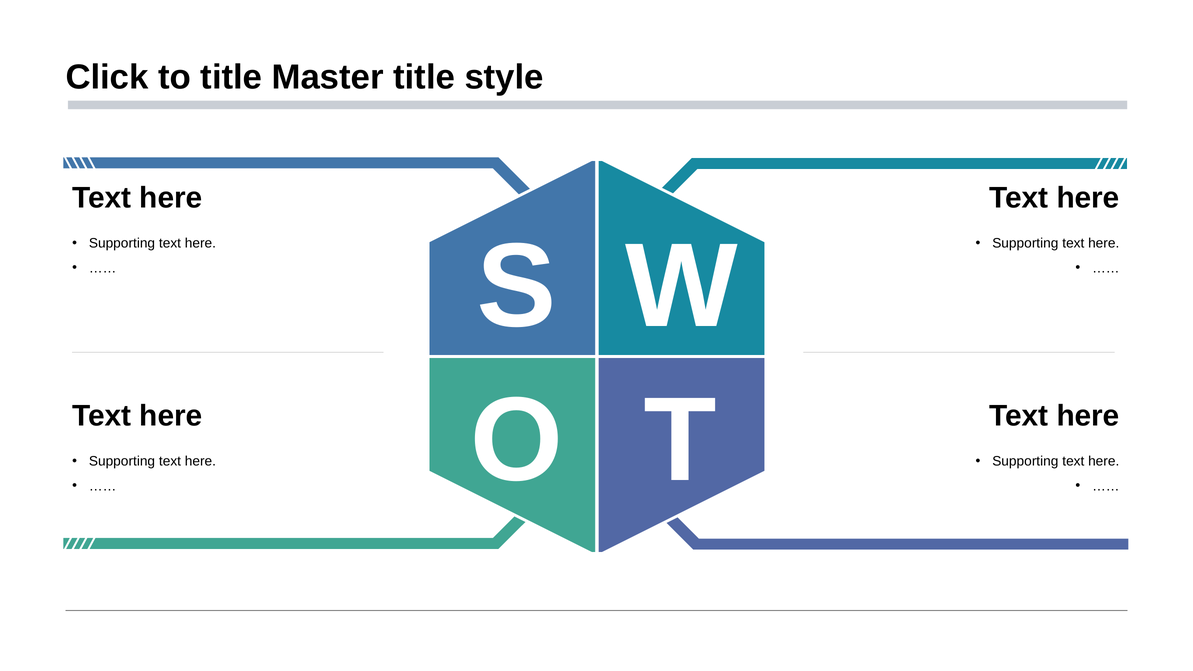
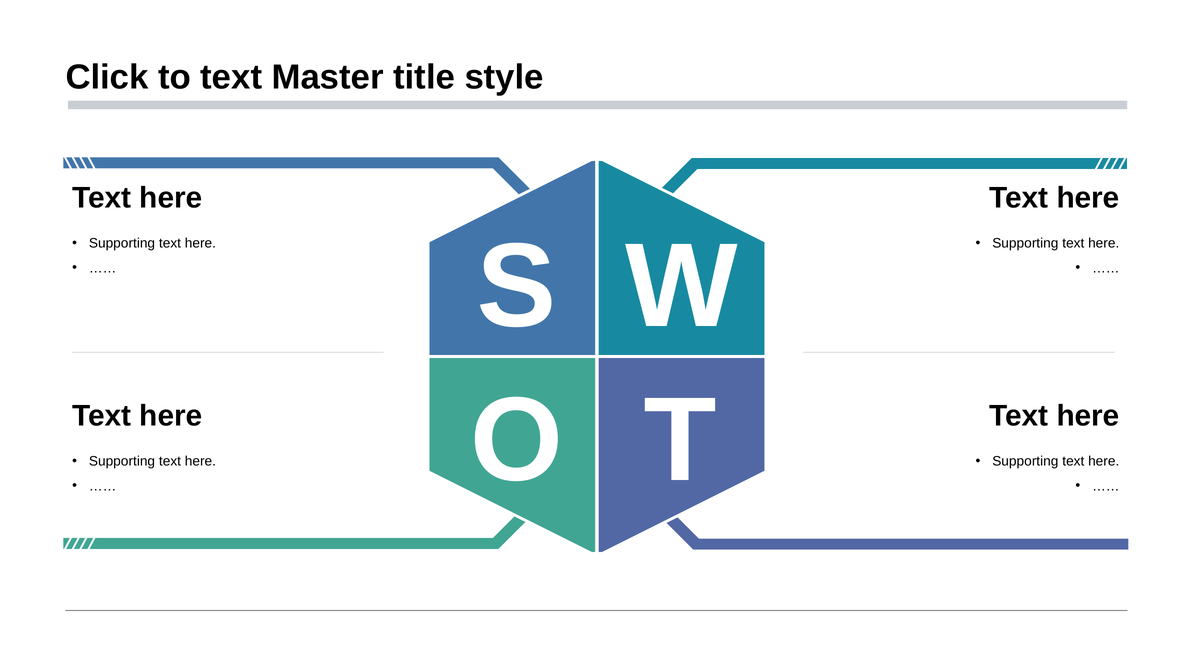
to title: title -> text (231, 77)
